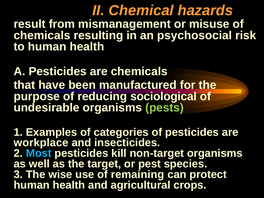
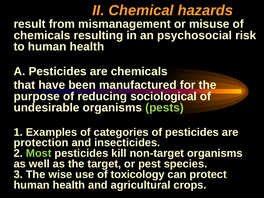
workplace: workplace -> protection (41, 143)
Most colour: light blue -> light green (39, 153)
remaining: remaining -> toxicology (138, 174)
